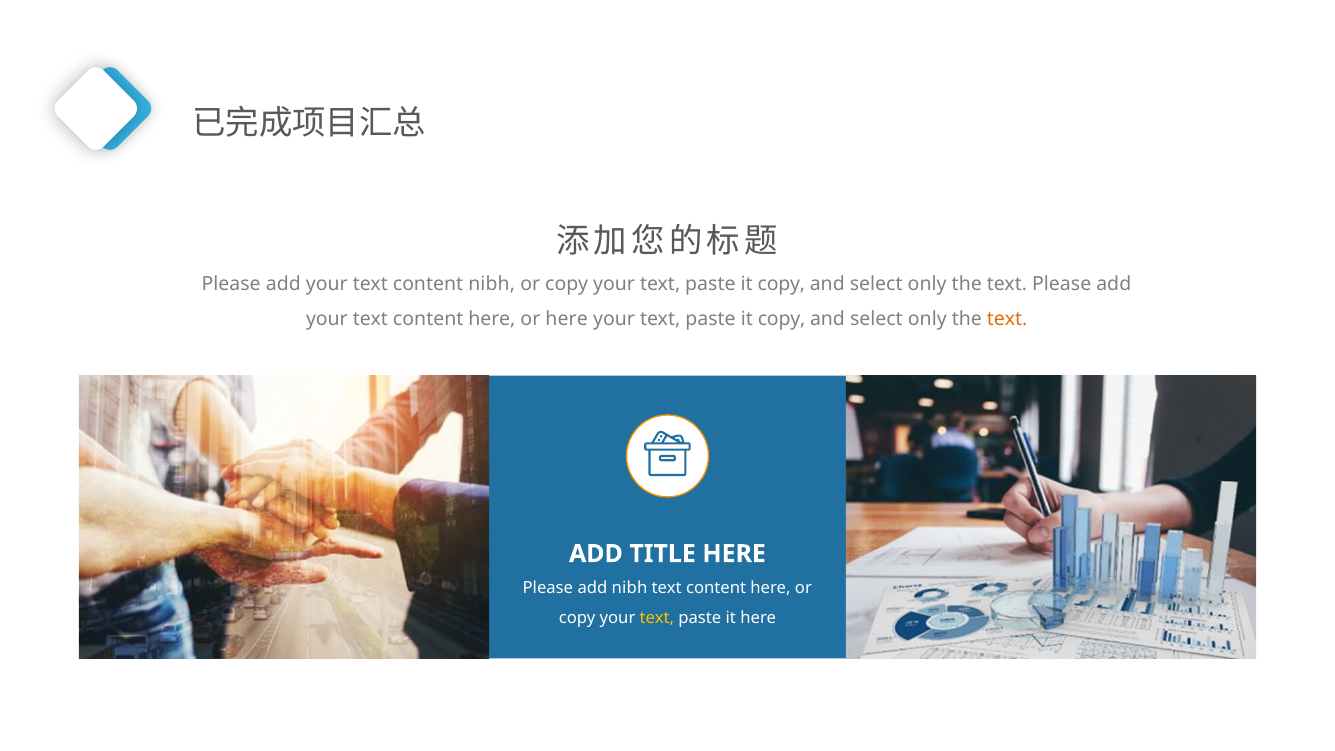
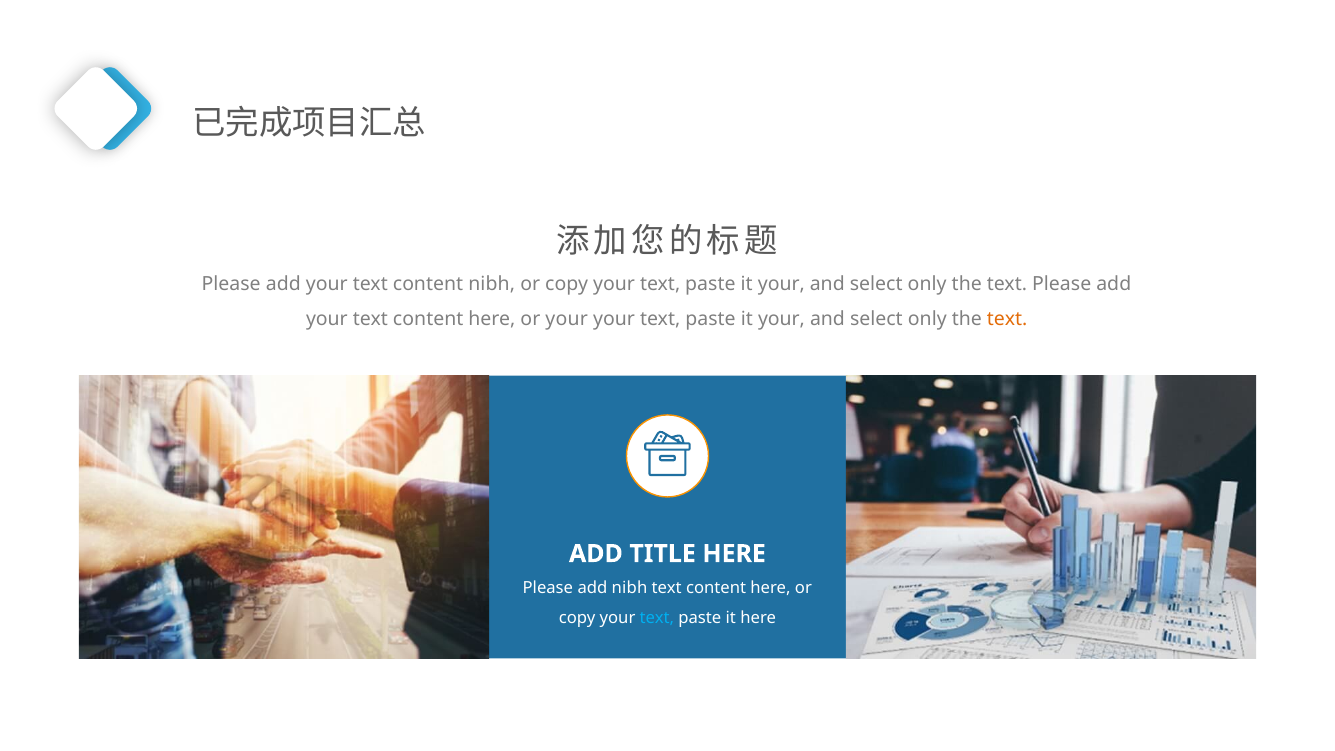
copy: copy -> your (781, 284)
or here: here -> your (567, 319)
copy: copy -> your (781, 319)
text colour: yellow -> light blue (657, 618)
